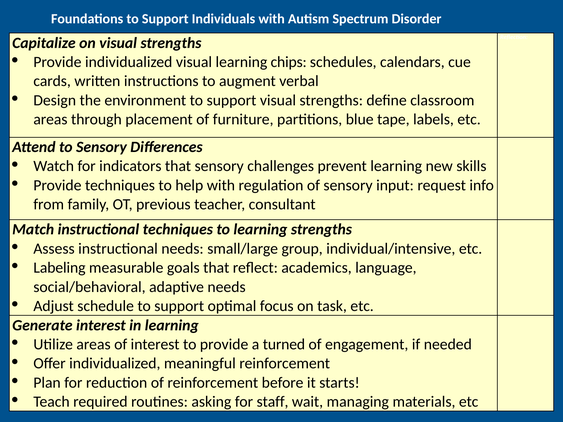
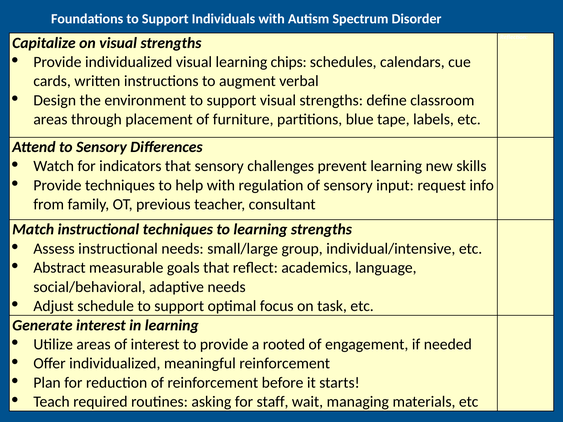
Labeling: Labeling -> Abstract (59, 268)
turned: turned -> rooted (284, 345)
